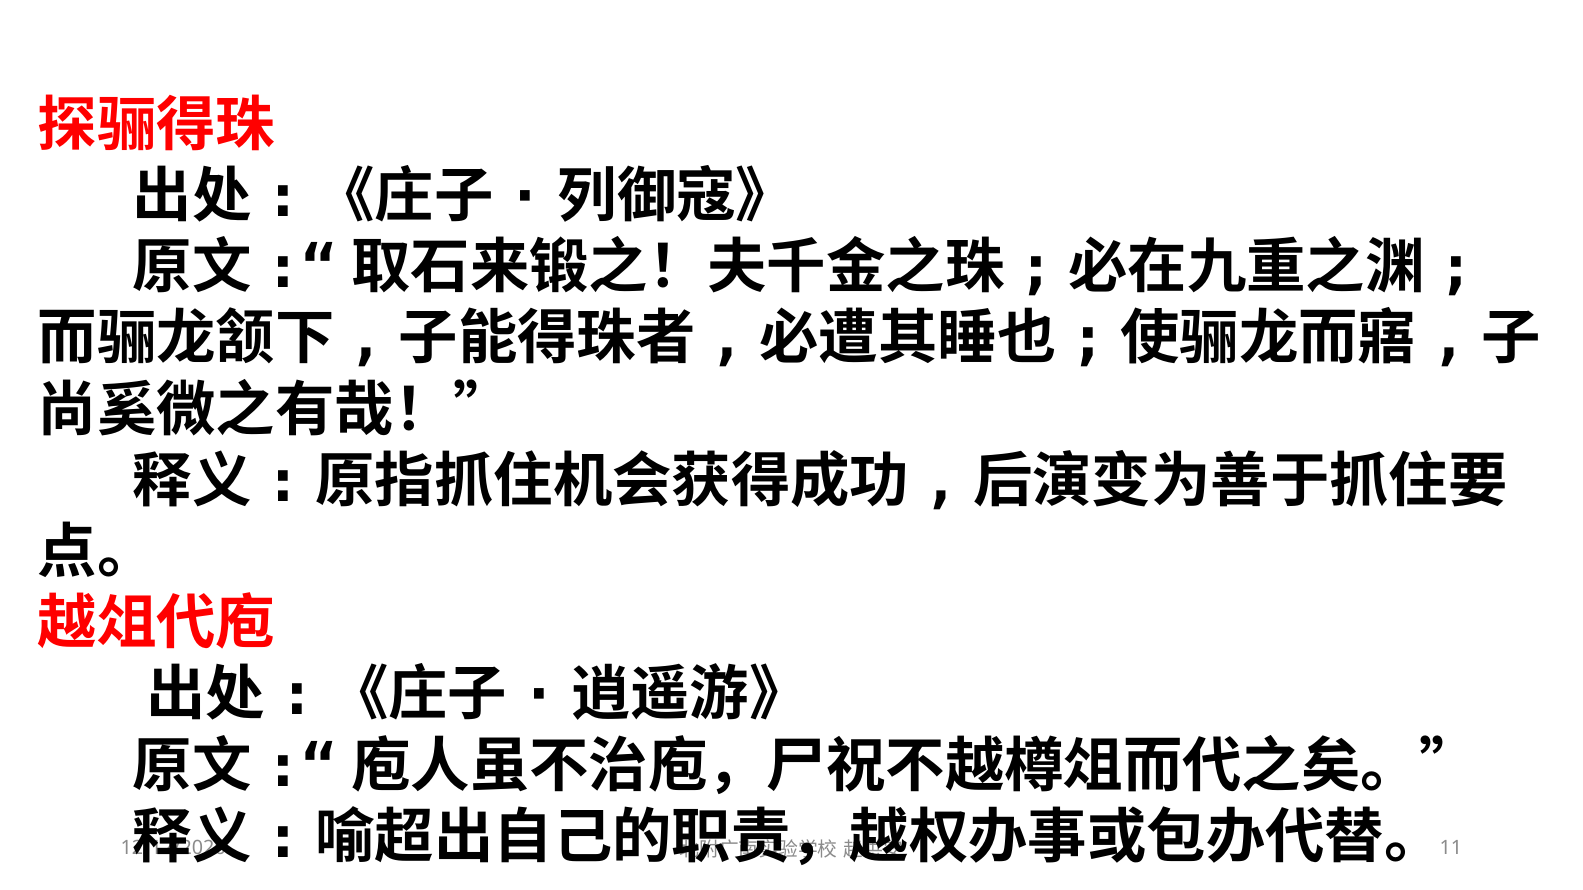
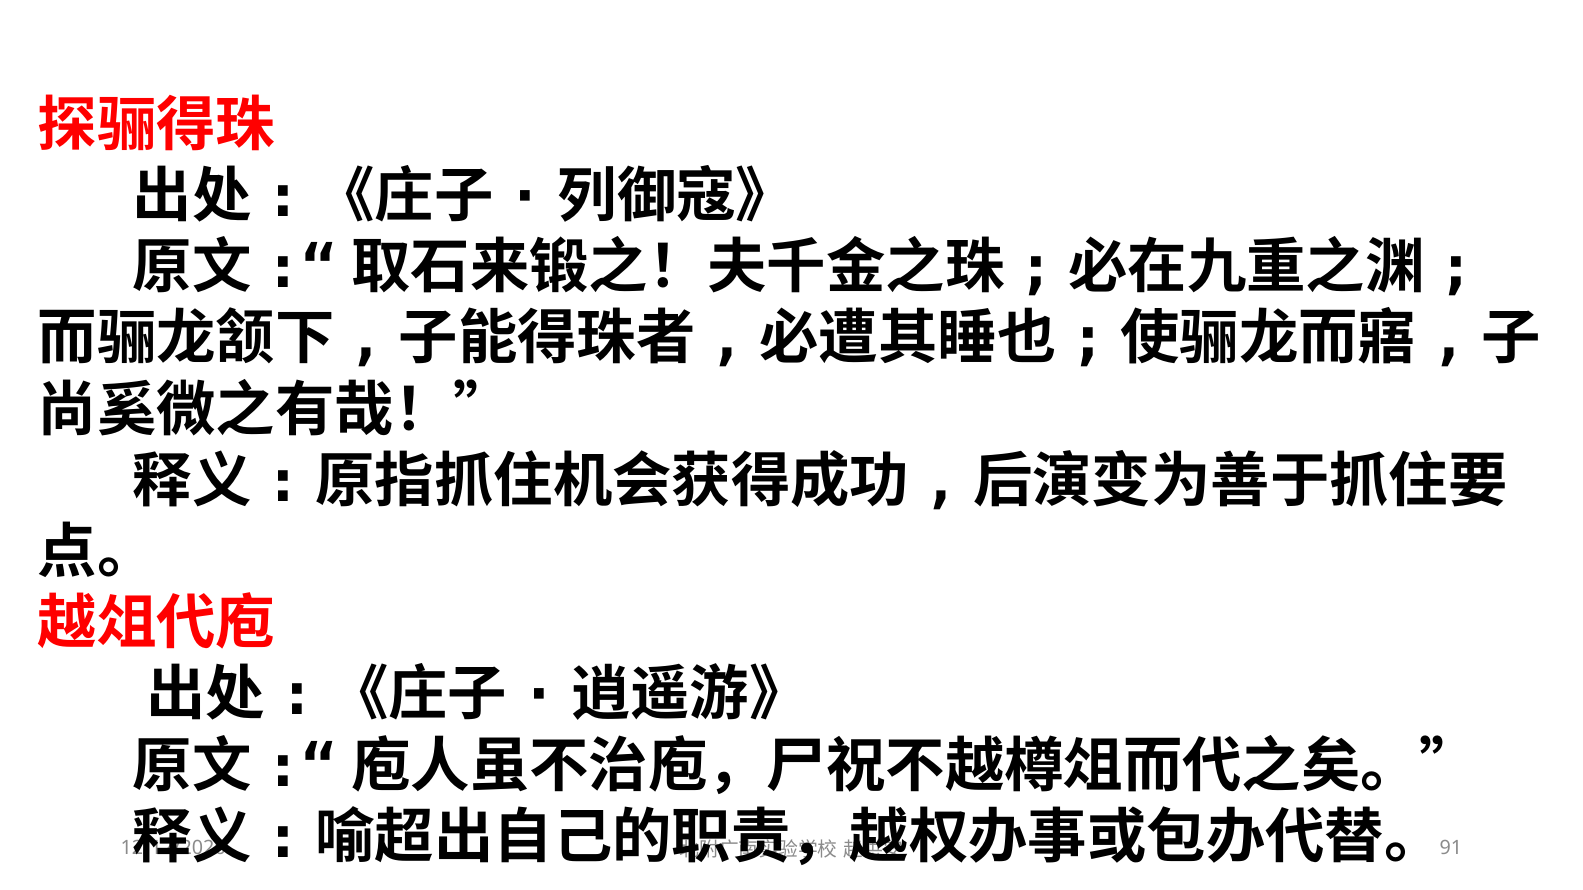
11: 11 -> 91 (1451, 849)
